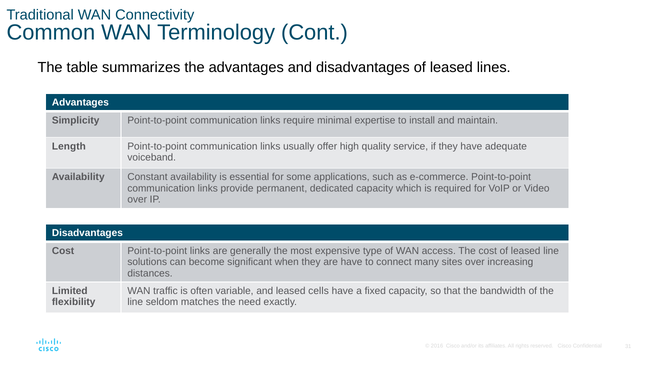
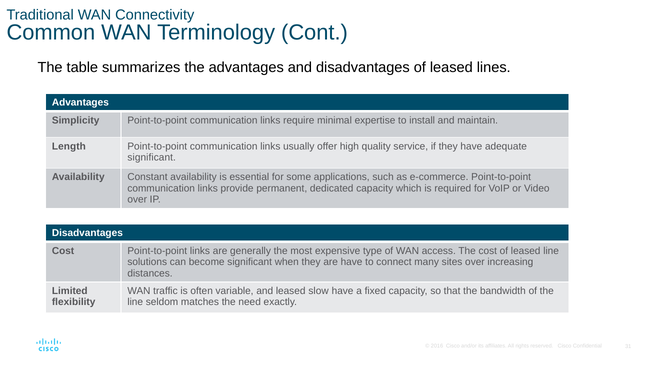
voiceband: voiceband -> significant (152, 157)
cells: cells -> slow (319, 291)
